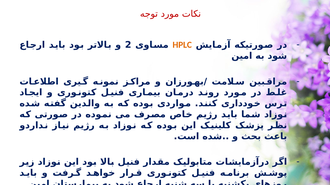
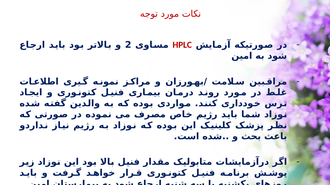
HPLC colour: orange -> red (182, 45)
